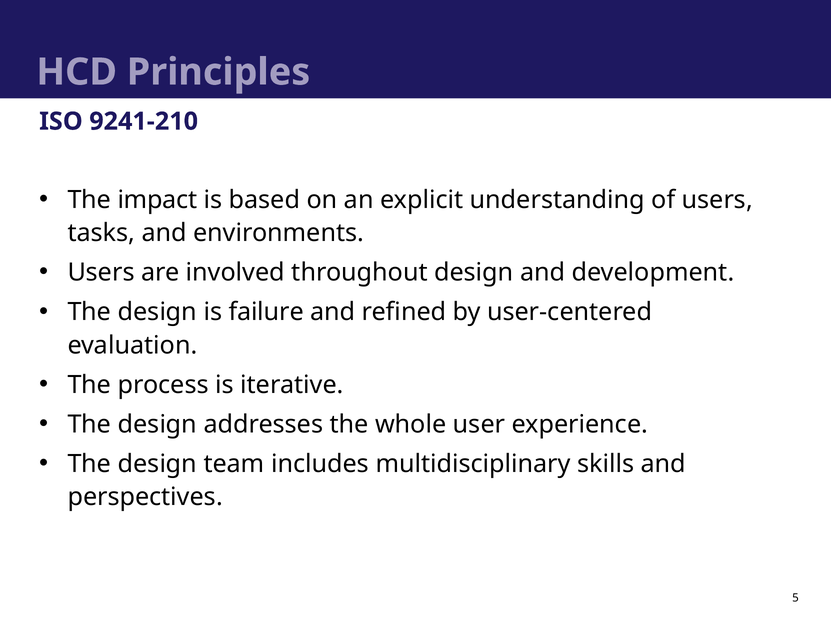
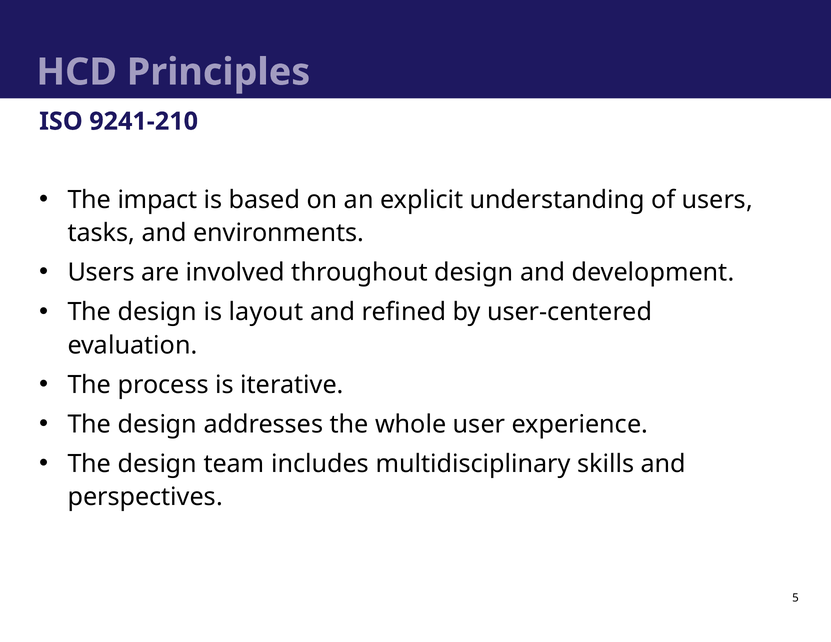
failure: failure -> layout (266, 312)
